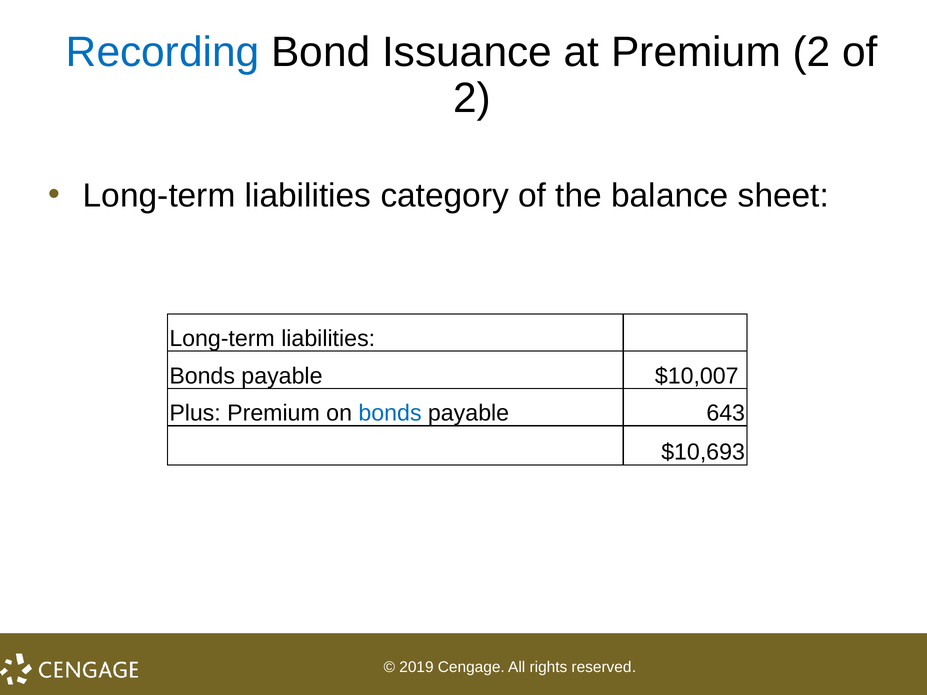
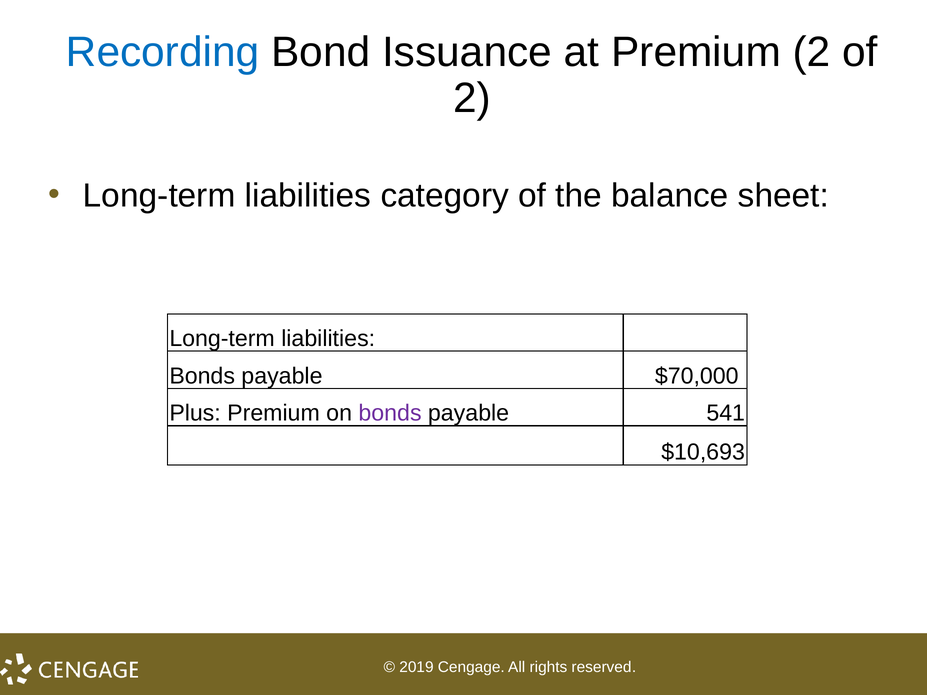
$10,007: $10,007 -> $70,000 (697, 376)
bonds colour: blue -> purple (390, 413)
643: 643 -> 541 (726, 413)
